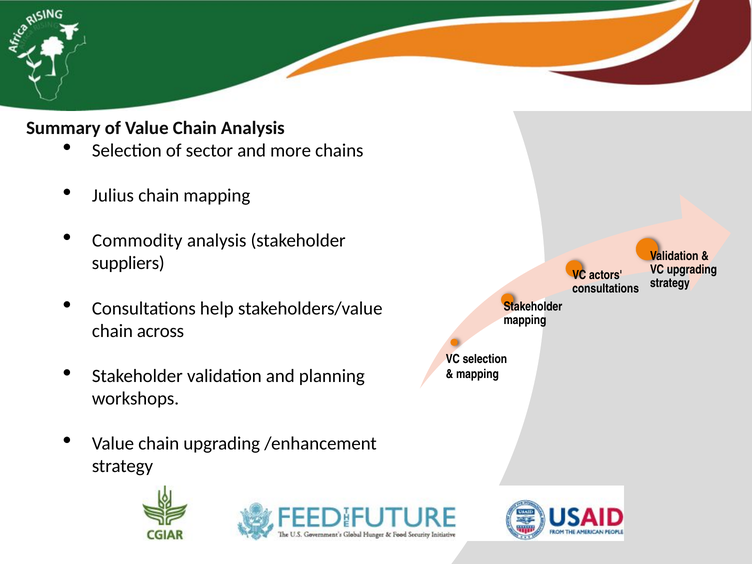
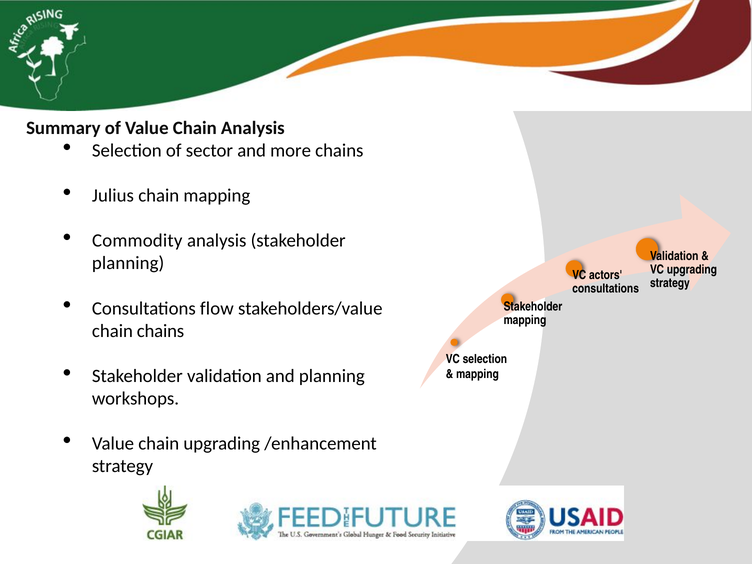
suppliers: suppliers -> planning (128, 263)
help: help -> flow (217, 308)
chain across: across -> chains (161, 331)
